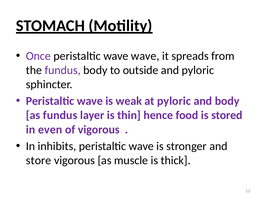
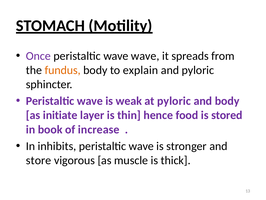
fundus colour: purple -> orange (63, 70)
outside: outside -> explain (140, 70)
as fundus: fundus -> initiate (60, 115)
even: even -> book (50, 129)
of vigorous: vigorous -> increase (99, 129)
